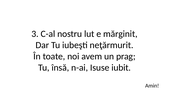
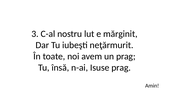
Isuse iubit: iubit -> prag (121, 68)
